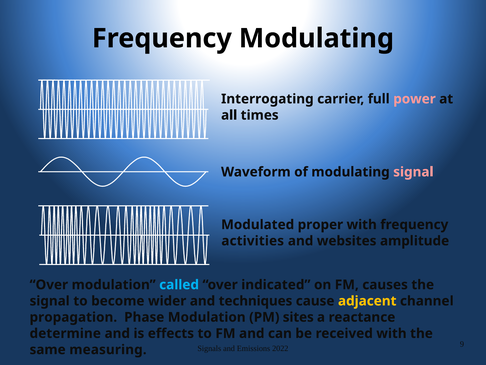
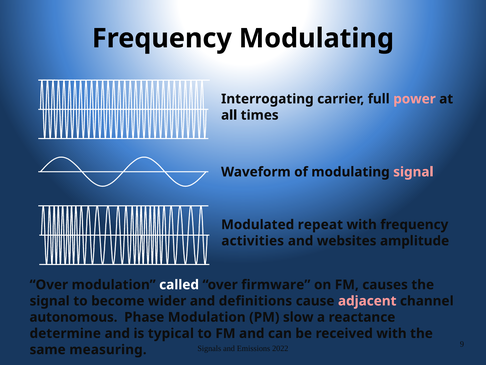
proper: proper -> repeat (320, 224)
called colour: light blue -> white (179, 284)
indicated: indicated -> firmware (276, 284)
techniques: techniques -> definitions (255, 301)
adjacent colour: yellow -> pink (367, 301)
propagation: propagation -> autonomous (73, 317)
sites: sites -> slow (298, 317)
effects: effects -> typical (171, 333)
